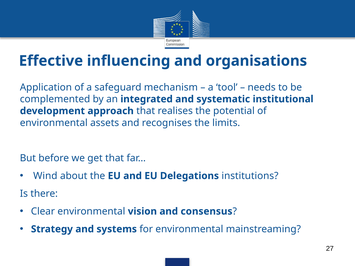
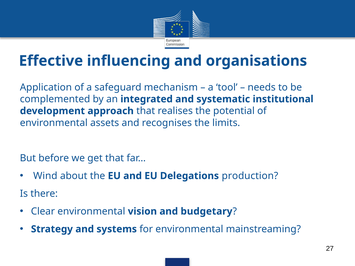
institutions: institutions -> production (250, 176)
consensus: consensus -> budgetary (207, 212)
